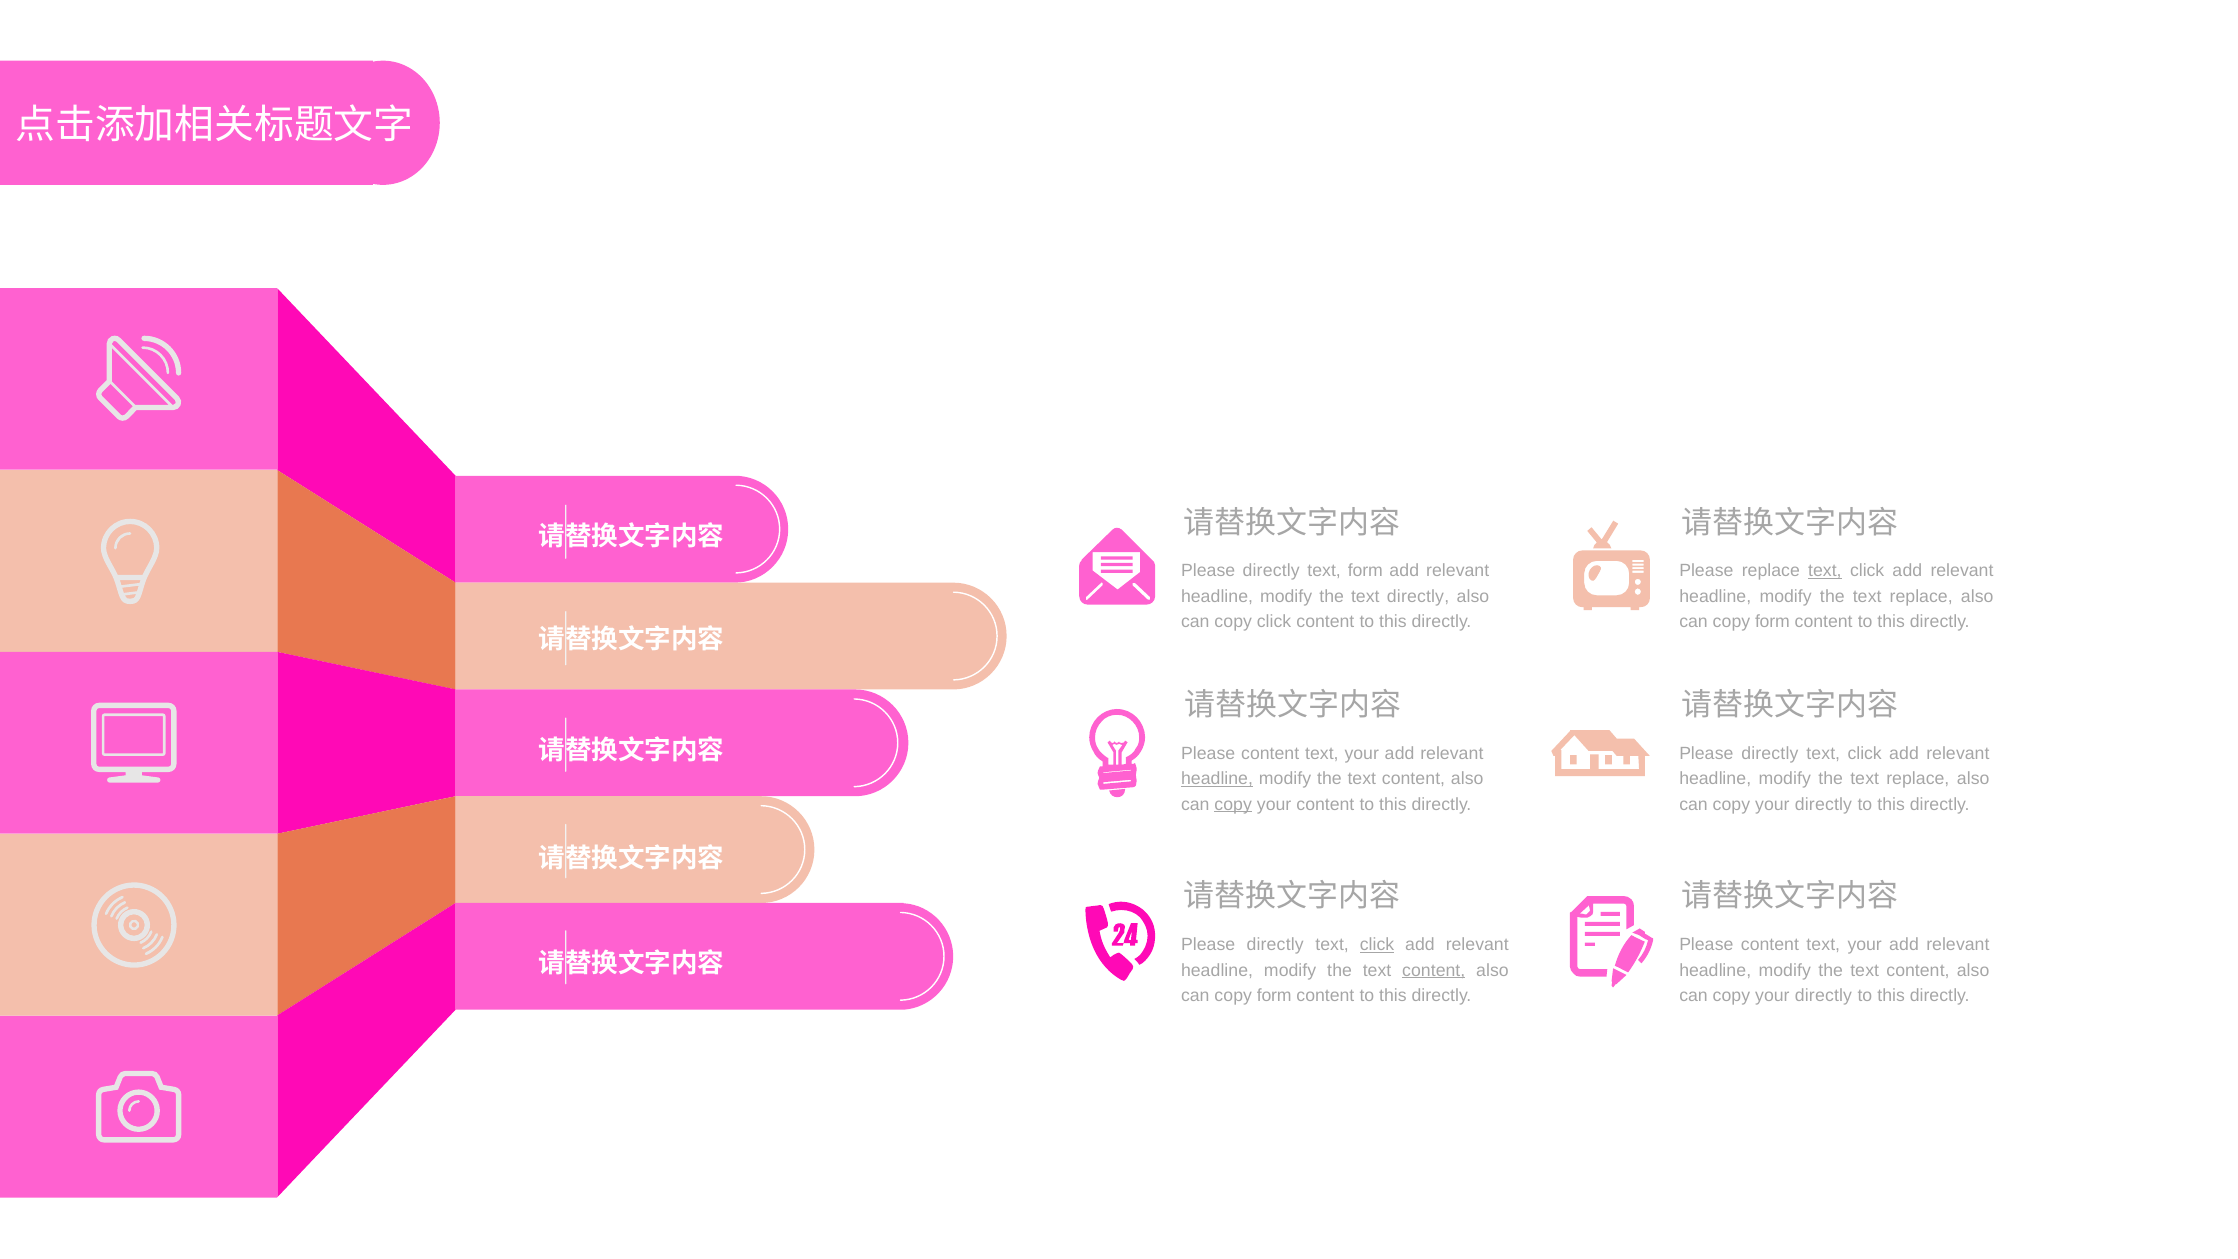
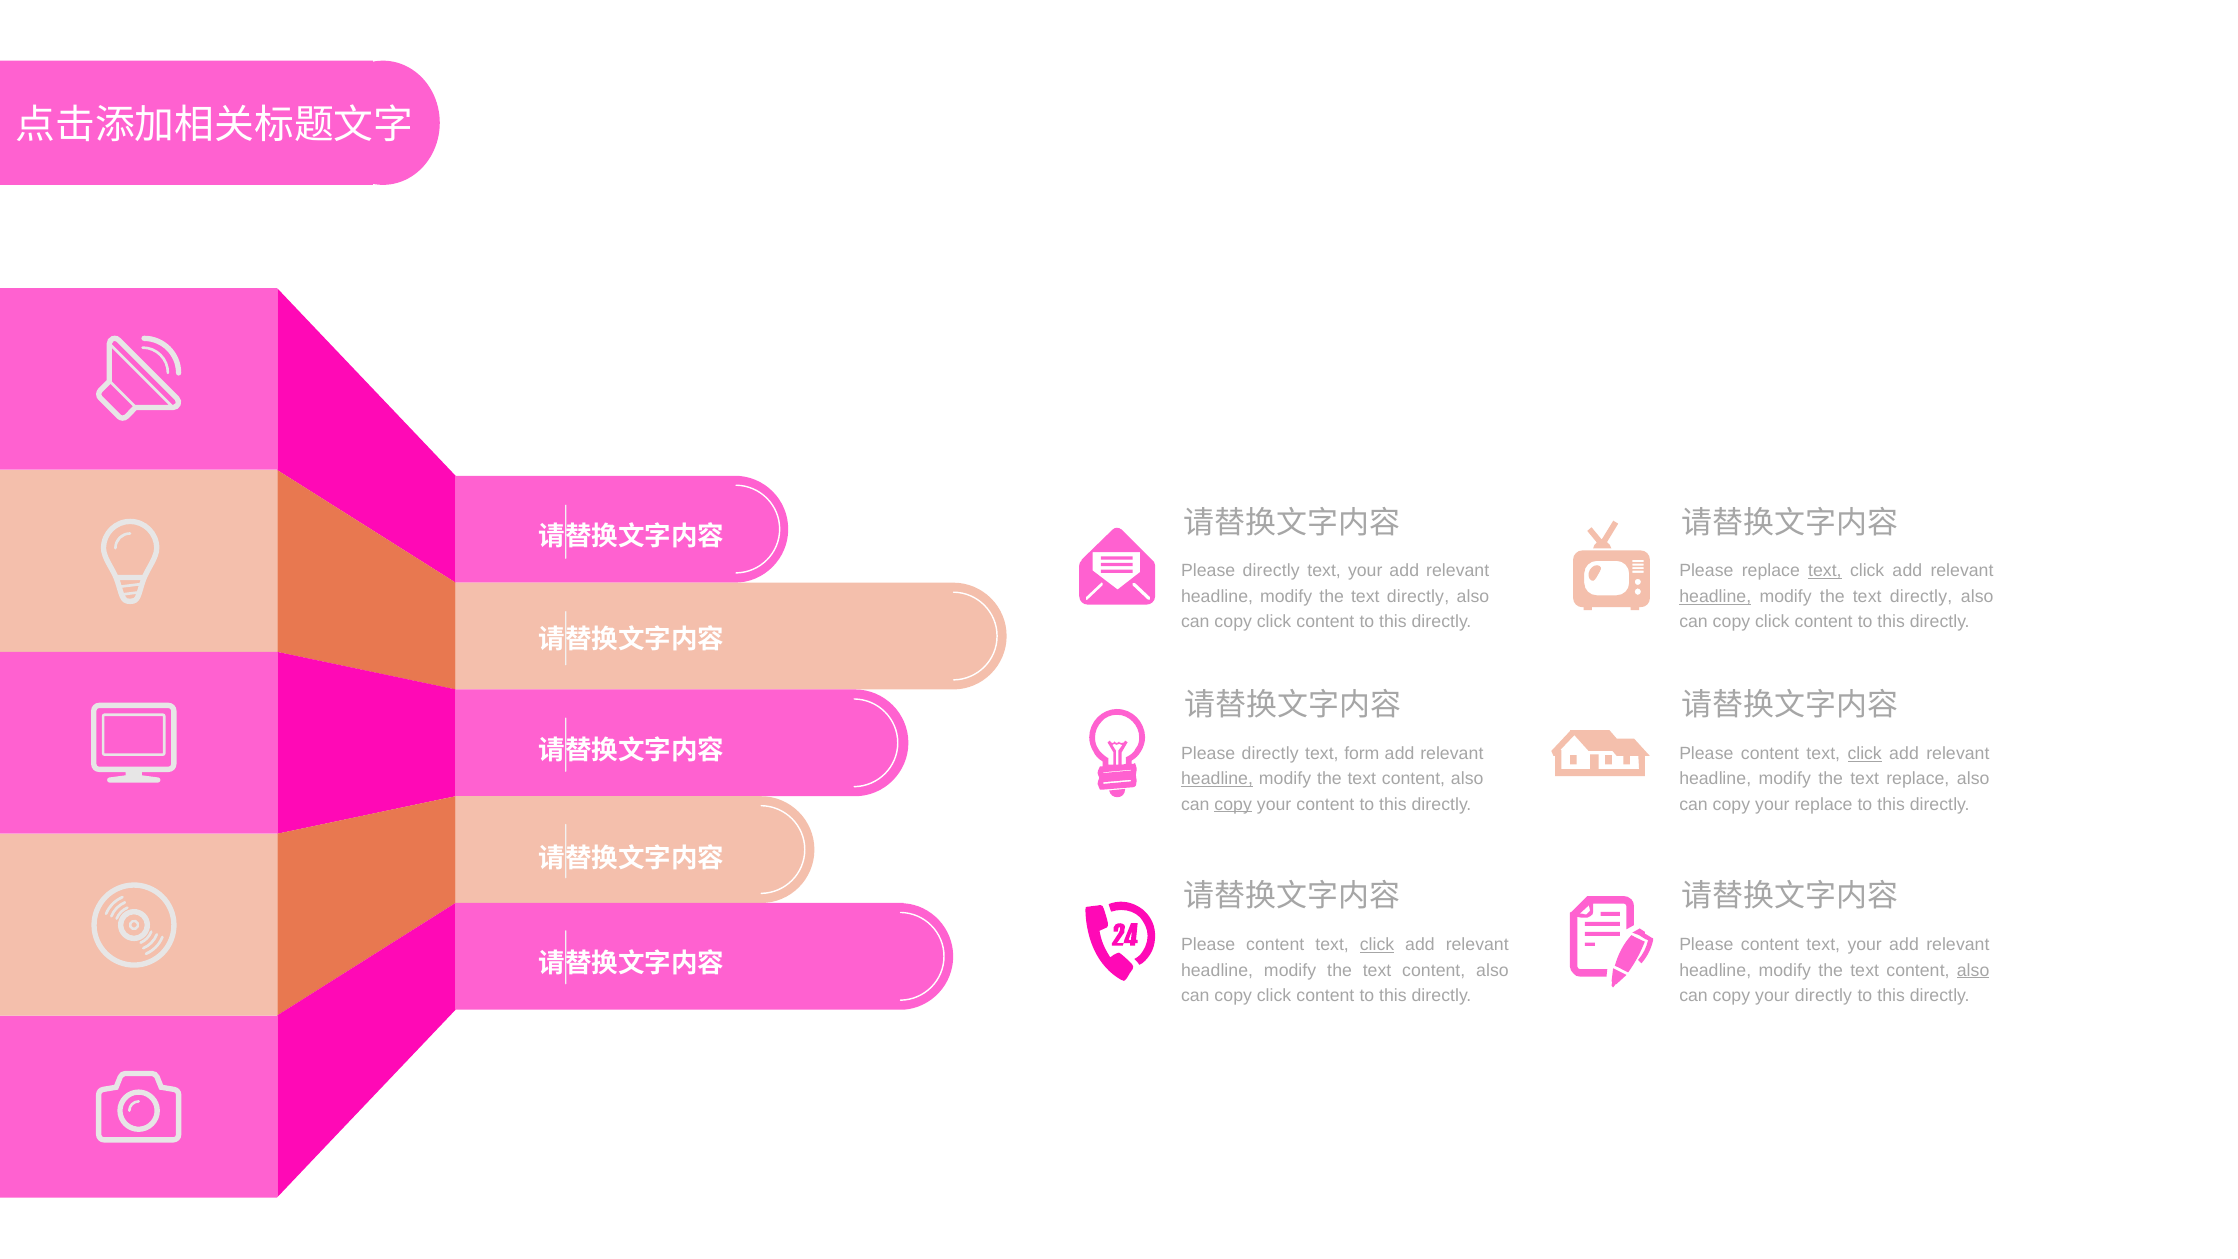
form: form -> your (1365, 571)
headline underline: none -> present (1715, 596)
replace: replace -> directly (1921, 596)
form: form -> click (1772, 622)
content: content -> directly (1270, 753)
your: your -> form (1362, 753)
directly: directly -> content (1770, 753)
click underline: none -> present (1865, 753)
directly: directly -> replace (1824, 804)
directly: directly -> content (1275, 945)
content underline: present -> none (1434, 970)
also underline: none -> present (1973, 970)
form: form -> click (1274, 996)
